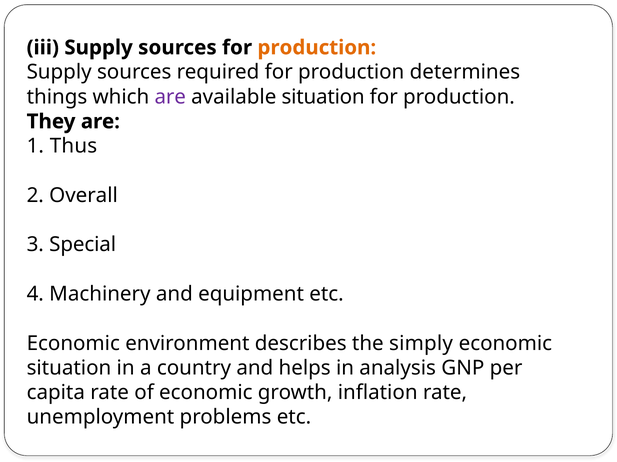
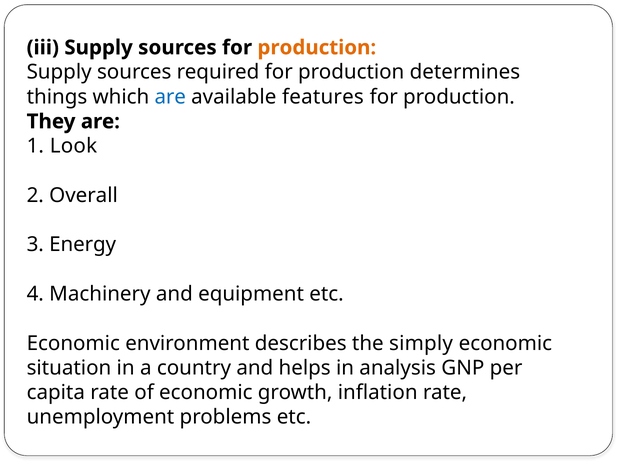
are colour: purple -> blue (170, 97)
available situation: situation -> features (323, 97)
Thus: Thus -> Look (73, 146)
Special: Special -> Energy (83, 245)
